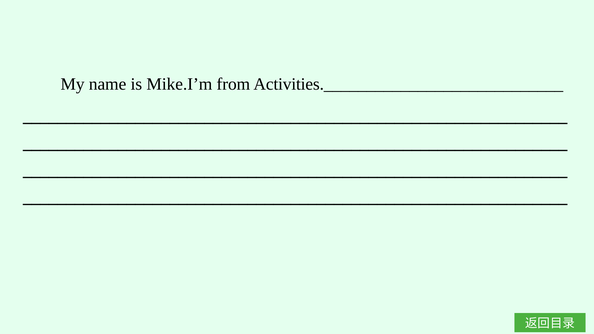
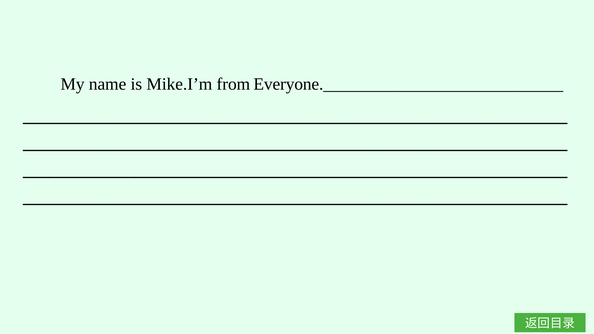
Activities.____________________________: Activities.____________________________ -> Everyone.____________________________ (408, 84)
